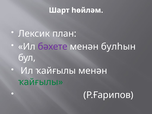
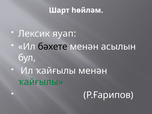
план: план -> яуап (64, 34)
бәхете colour: purple -> black (53, 47)
булһын: булһын -> асылын (119, 47)
